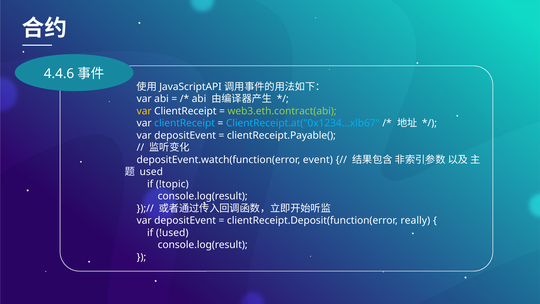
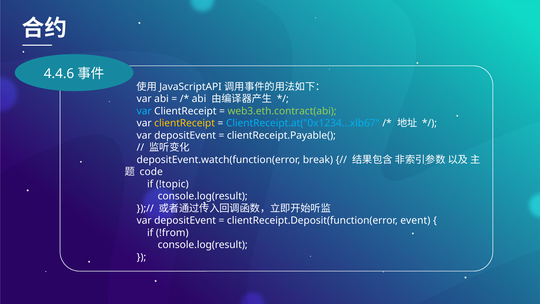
var colour: yellow -> light blue (144, 111)
clientReceipt colour: light blue -> yellow (185, 123)
event: event -> break (318, 160)
used: used -> code (151, 172)
really: really -> event (415, 220)
!used: !used -> !from (172, 232)
